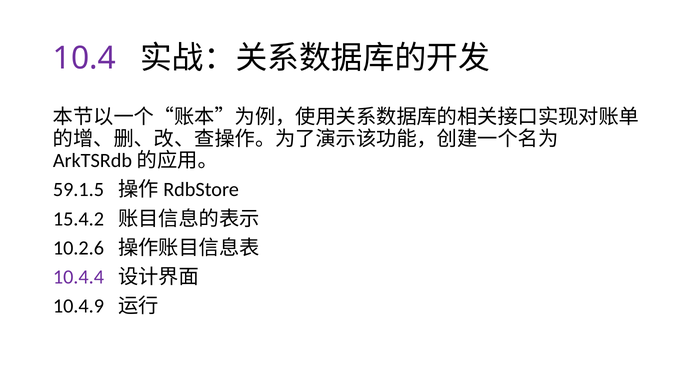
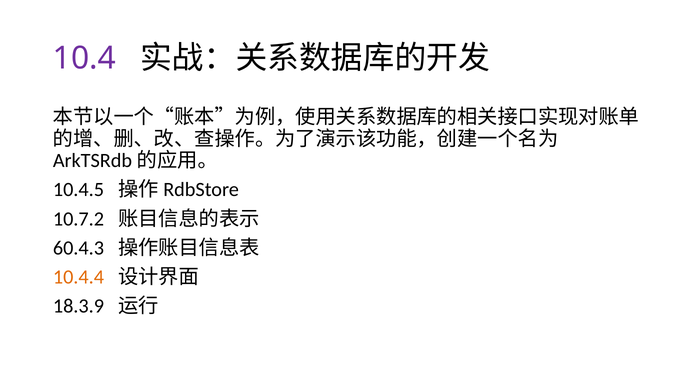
59.1.5: 59.1.5 -> 10.4.5 (78, 190)
15.4.2: 15.4.2 -> 10.7.2 (78, 219)
10.2.6: 10.2.6 -> 60.4.3 (78, 248)
10.4.4 colour: purple -> orange (78, 277)
10.4.9: 10.4.9 -> 18.3.9 (78, 306)
